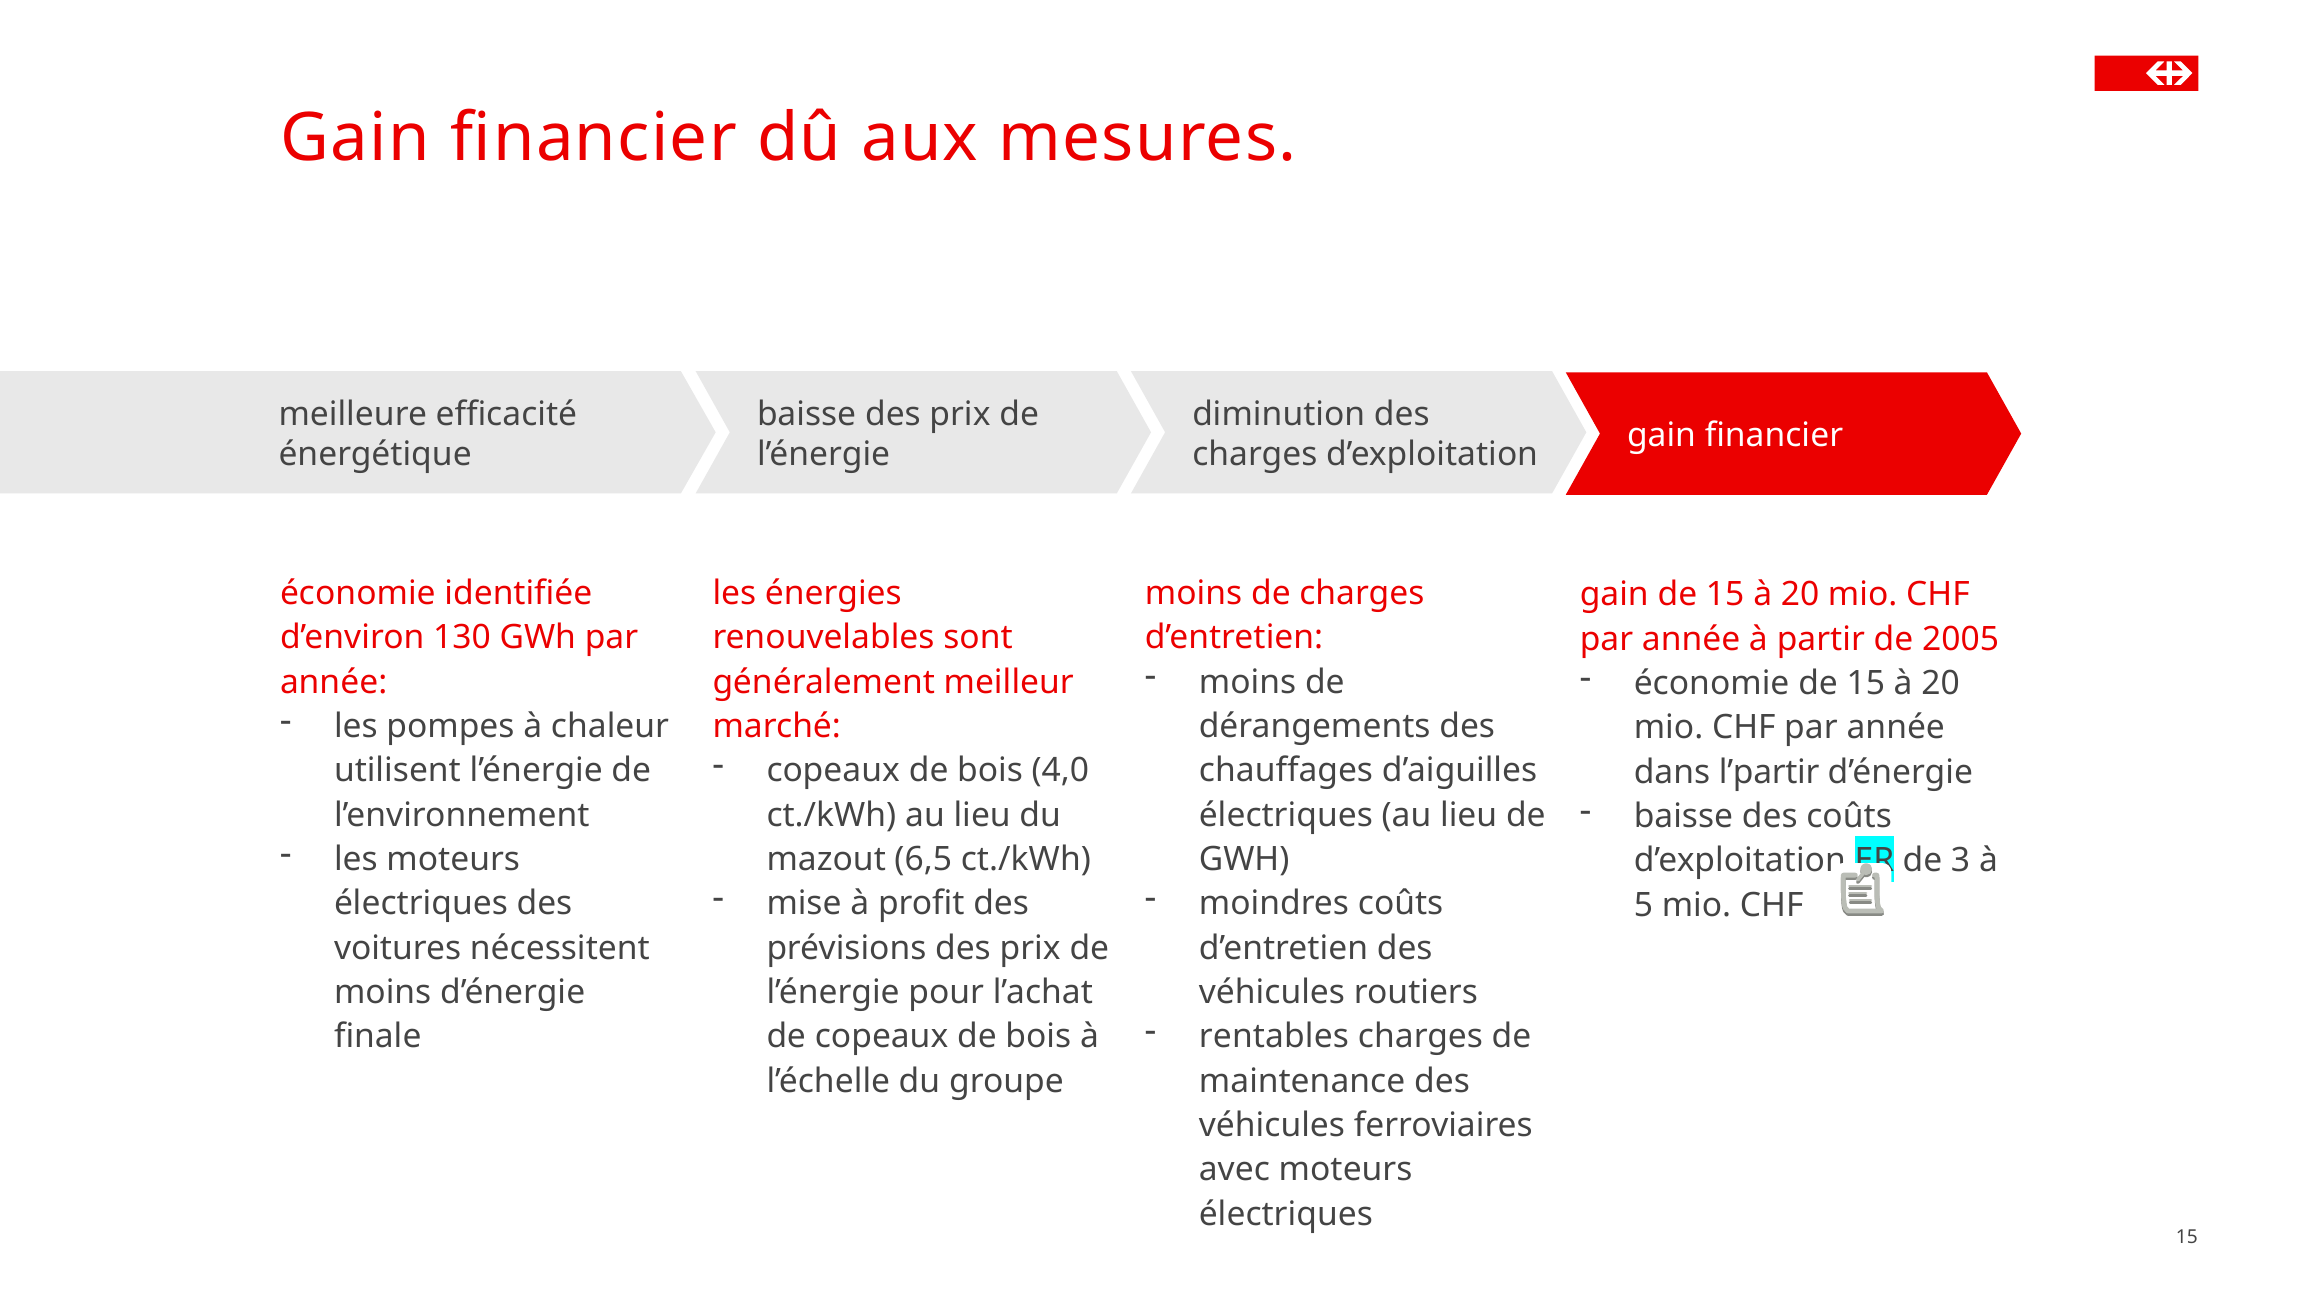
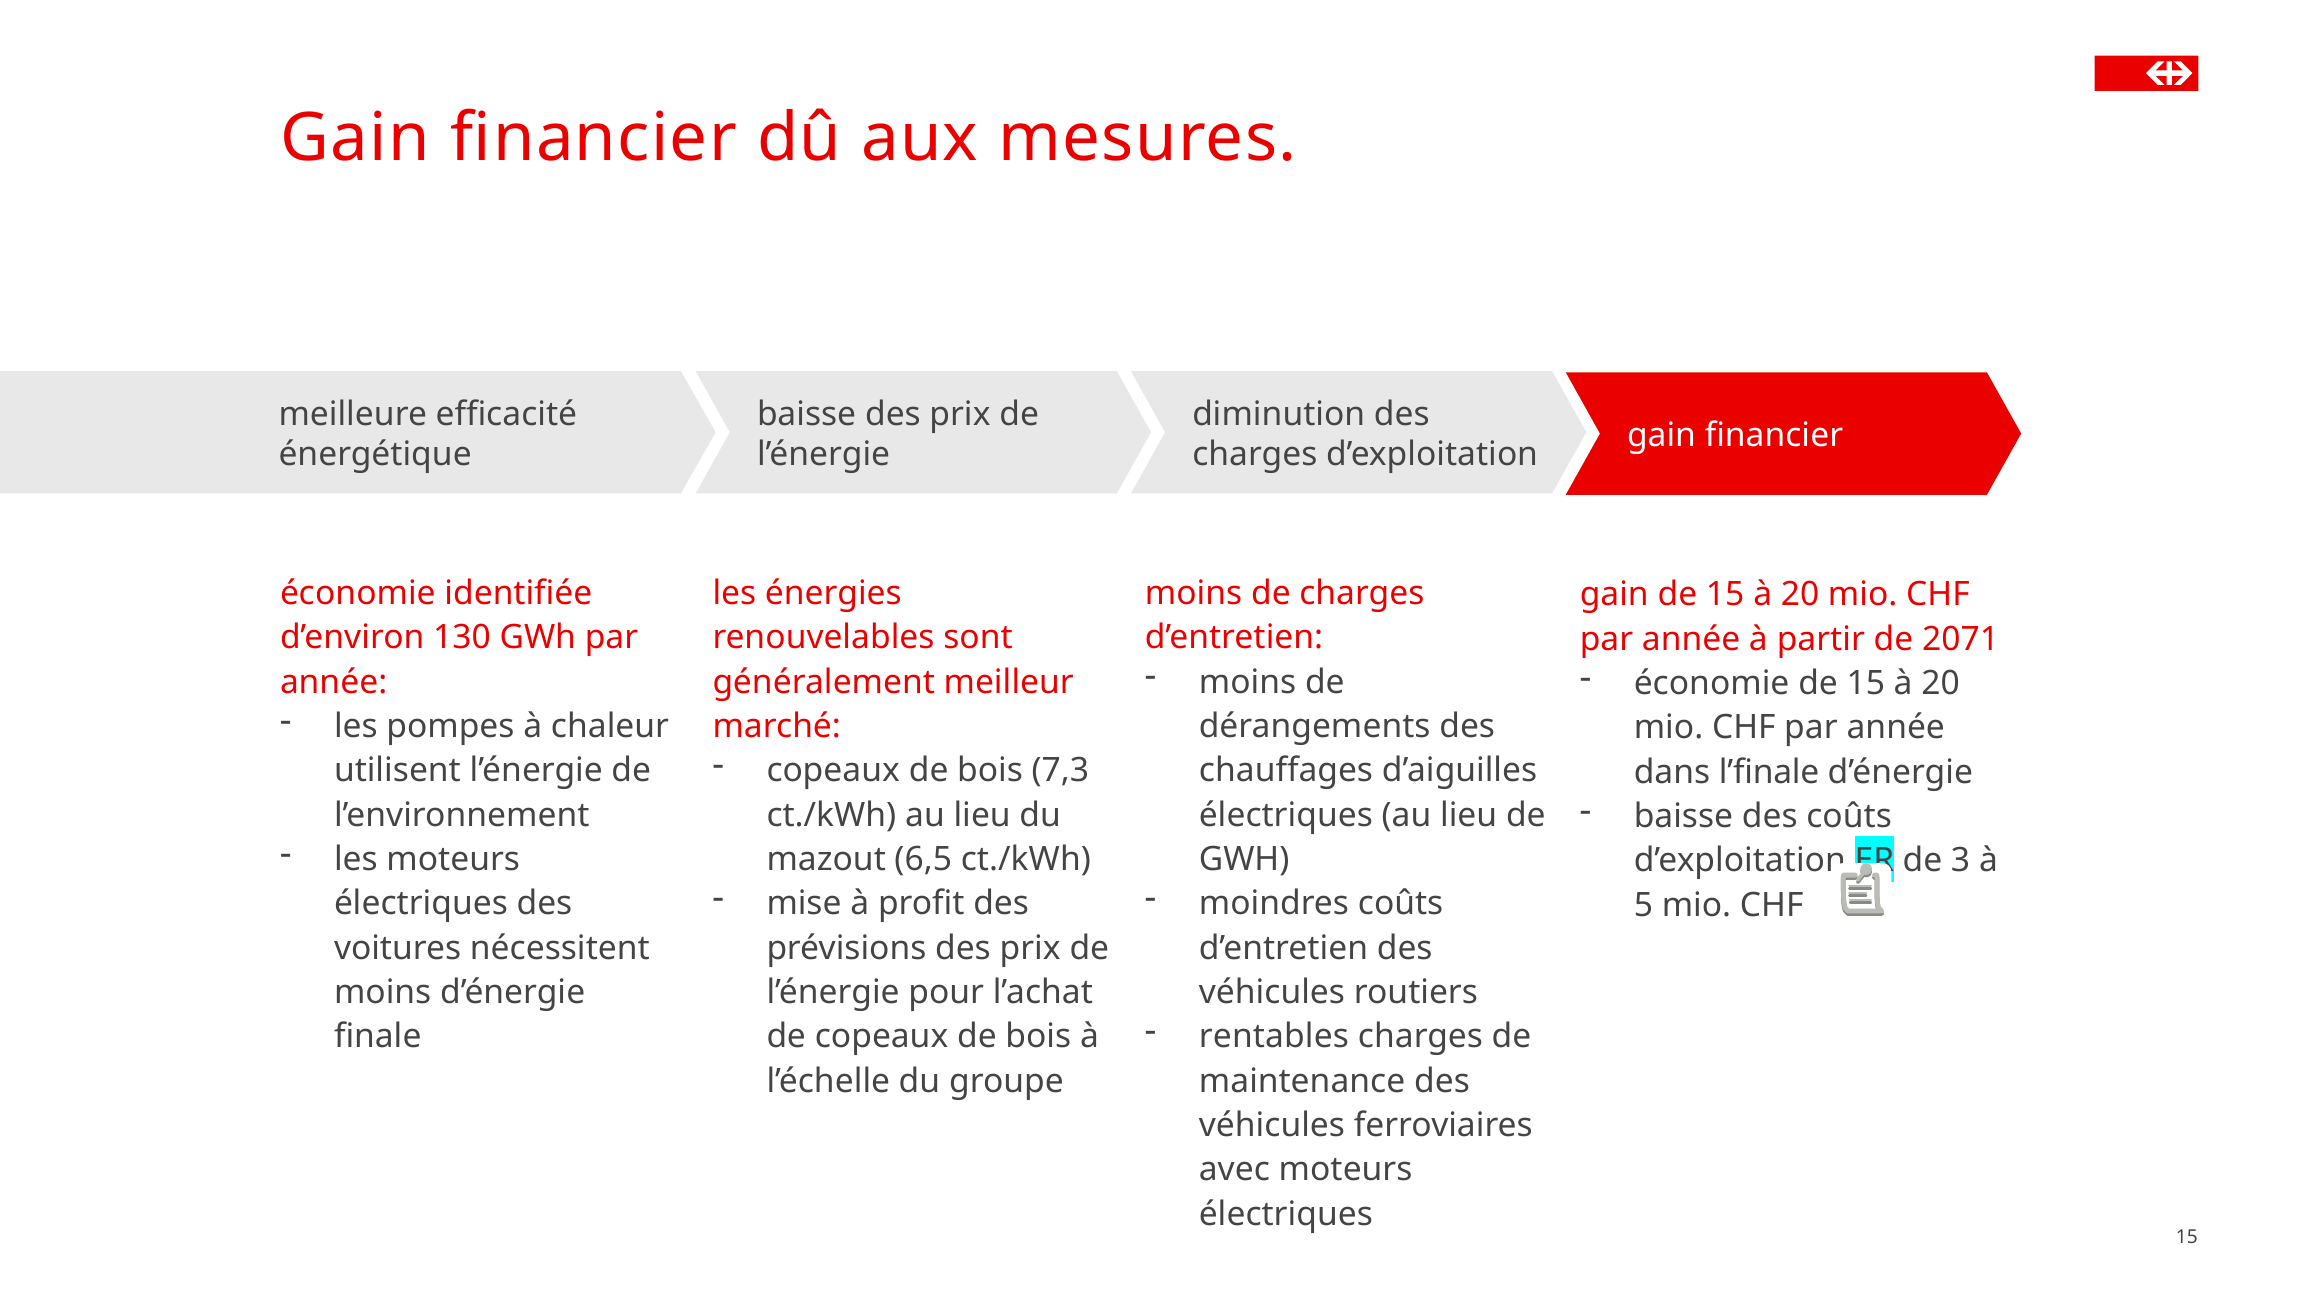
2005: 2005 -> 2071 (1961, 639)
4,0: 4,0 -> 7,3 (1060, 771)
l’partir: l’partir -> l’finale (1769, 772)
